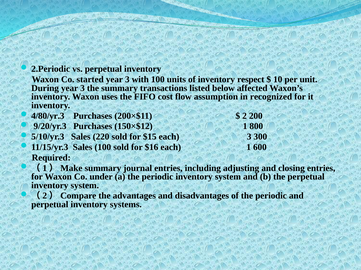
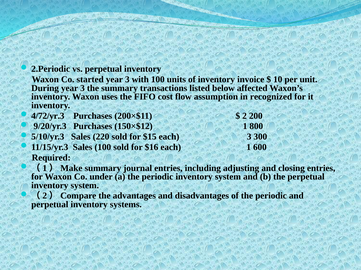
respect: respect -> invoice (251, 80)
4/80/yr.3: 4/80/yr.3 -> 4/72/yr.3 (48, 116)
